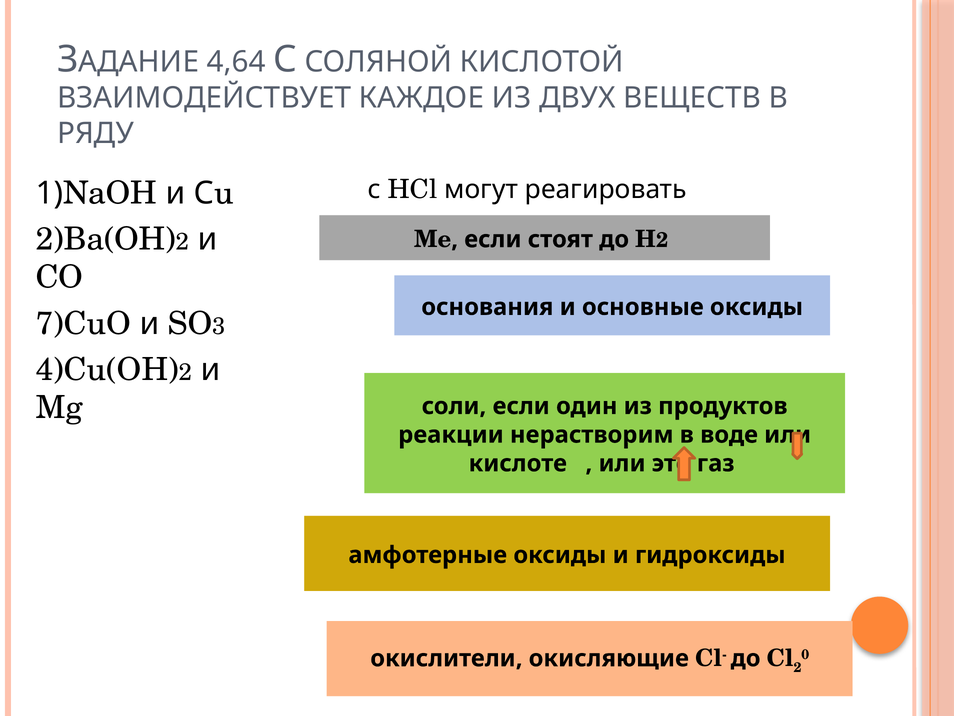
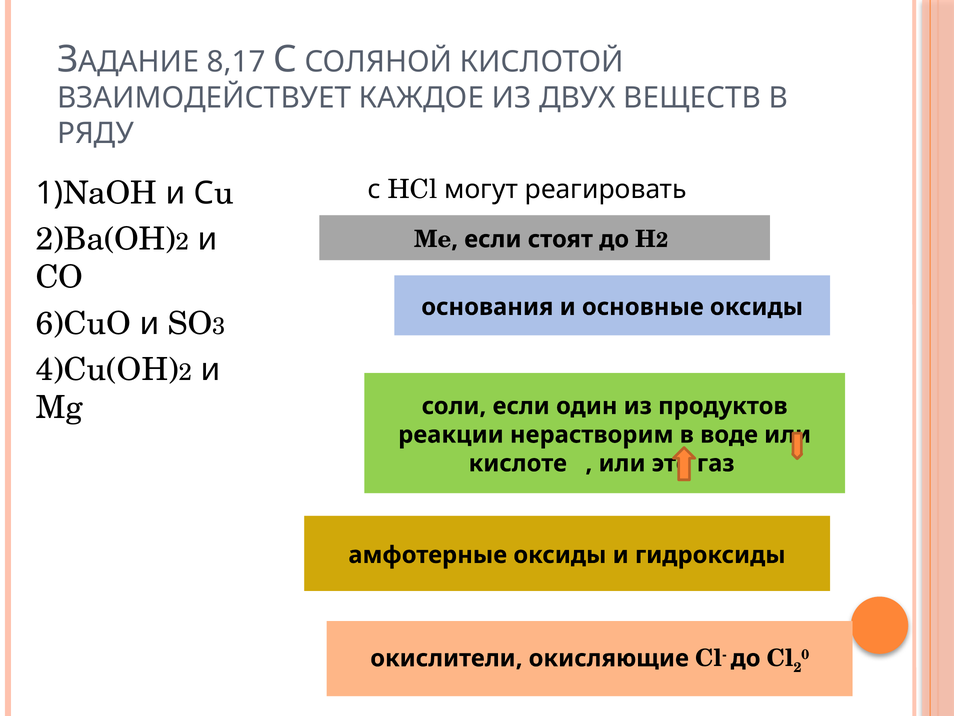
4,64: 4,64 -> 8,17 (236, 62)
7)CuO: 7)CuO -> 6)CuO (83, 323)
